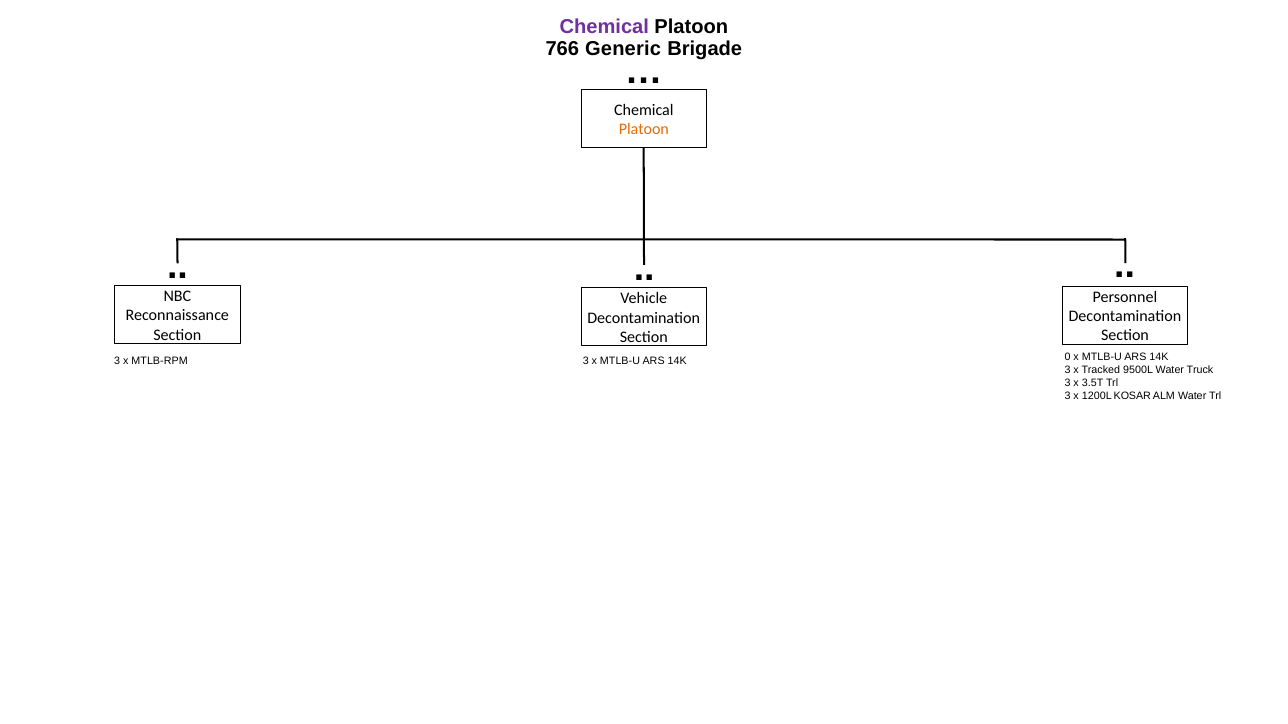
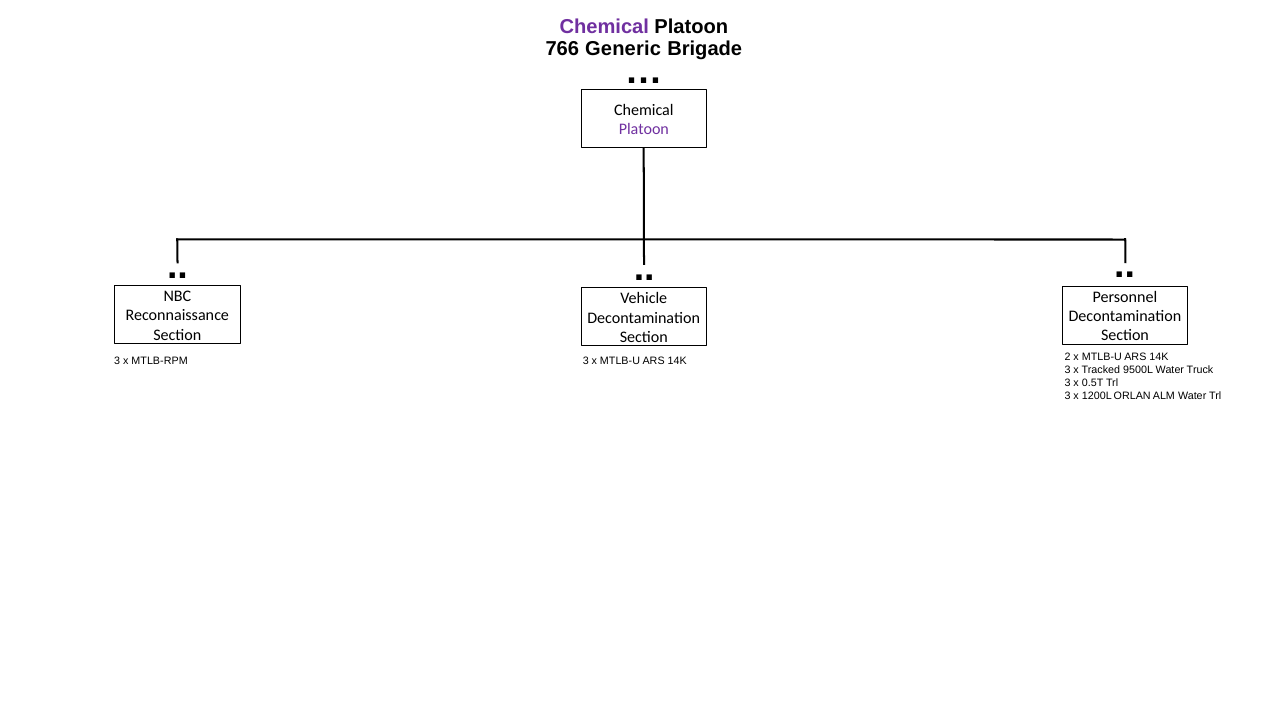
Platoon colour: orange -> purple (644, 130)
0: 0 -> 2 (1068, 357)
3.5T: 3.5T -> 0.5T (1093, 383)
KOSAR: KOSAR -> ORLAN (1132, 396)
